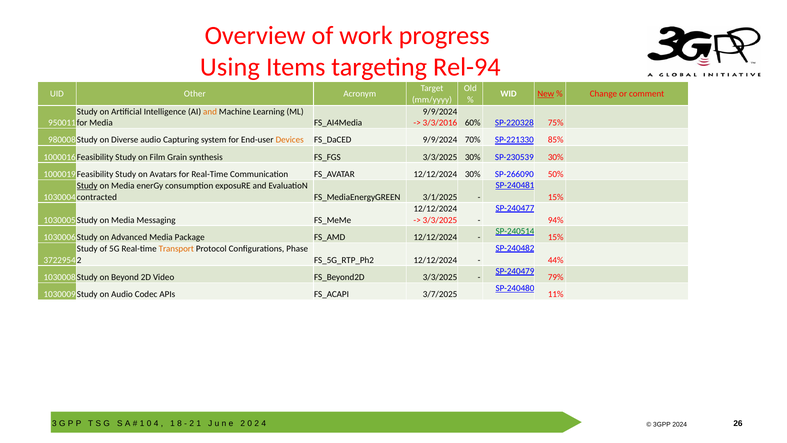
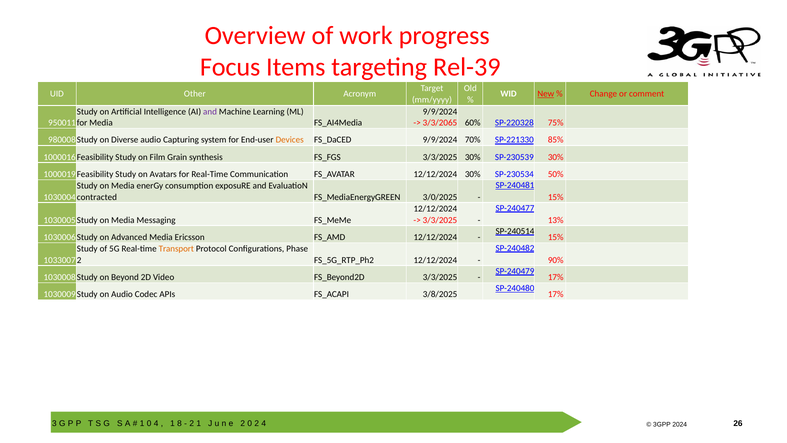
Using: Using -> Focus (230, 67)
Rel-94: Rel-94 -> Rel-39 (467, 67)
and colour: orange -> purple (210, 112)
3/3/2016: 3/3/2016 -> 3/3/2065 (440, 123)
SP-266090: SP-266090 -> SP-230534 (514, 174)
Study underline: present -> none (87, 186)
3/1/2025: 3/1/2025 -> 3/0/2025 (440, 197)
94%: 94% -> 13% (556, 220)
SP-240514 colour: green -> black (515, 231)
Package: Package -> Ericsson (190, 237)
3722954: 3722954 -> 1033007 (60, 260)
44%: 44% -> 90% (556, 260)
79%: 79% -> 17% (556, 277)
3/7/2025: 3/7/2025 -> 3/8/2025 (440, 294)
11%: 11% -> 17% (556, 294)
